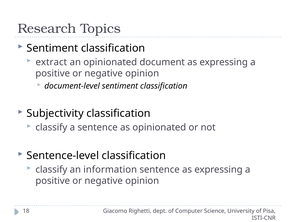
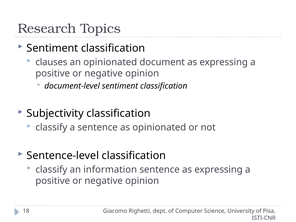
extract: extract -> clauses (51, 62)
